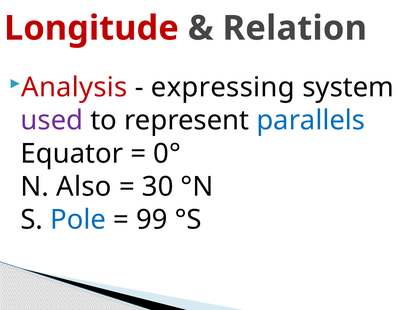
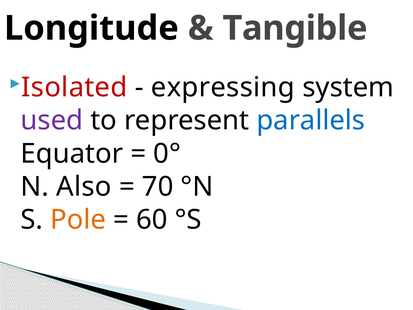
Longitude colour: red -> black (91, 28)
Relation: Relation -> Tangible (295, 28)
Analysis: Analysis -> Isolated (74, 87)
30: 30 -> 70 (158, 187)
Pole colour: blue -> orange (78, 220)
99: 99 -> 60 (152, 220)
